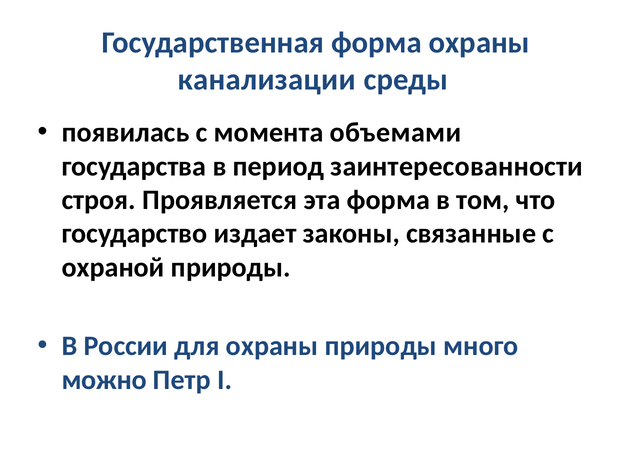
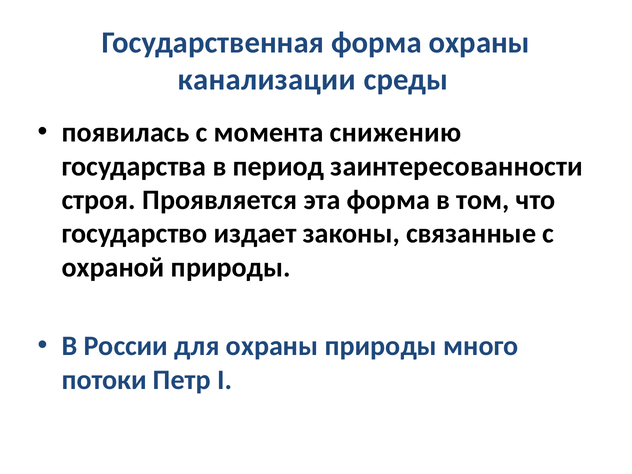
объемами: объемами -> снижению (395, 133)
можно: можно -> потоки (104, 380)
